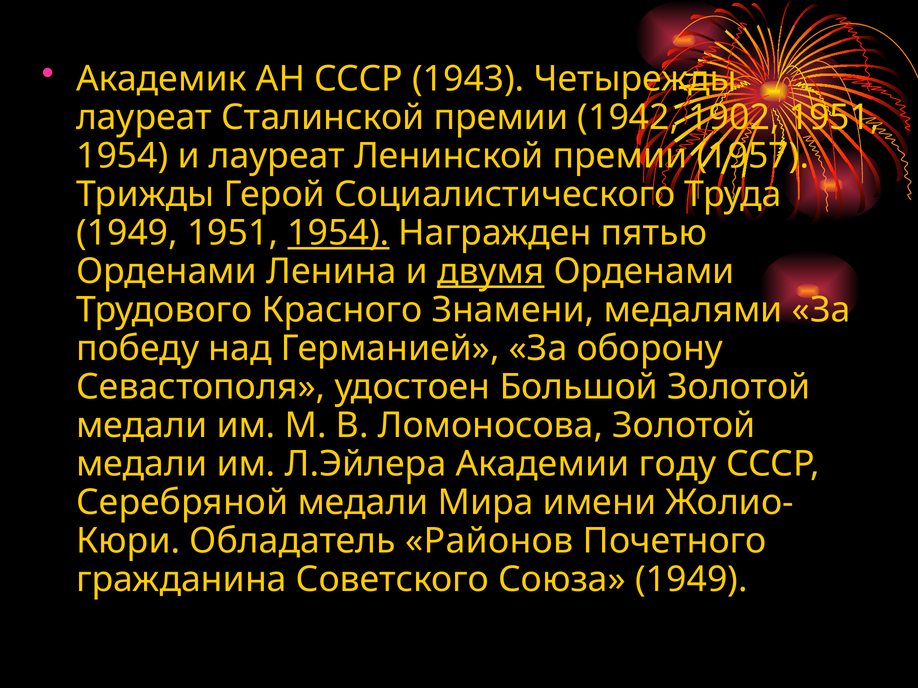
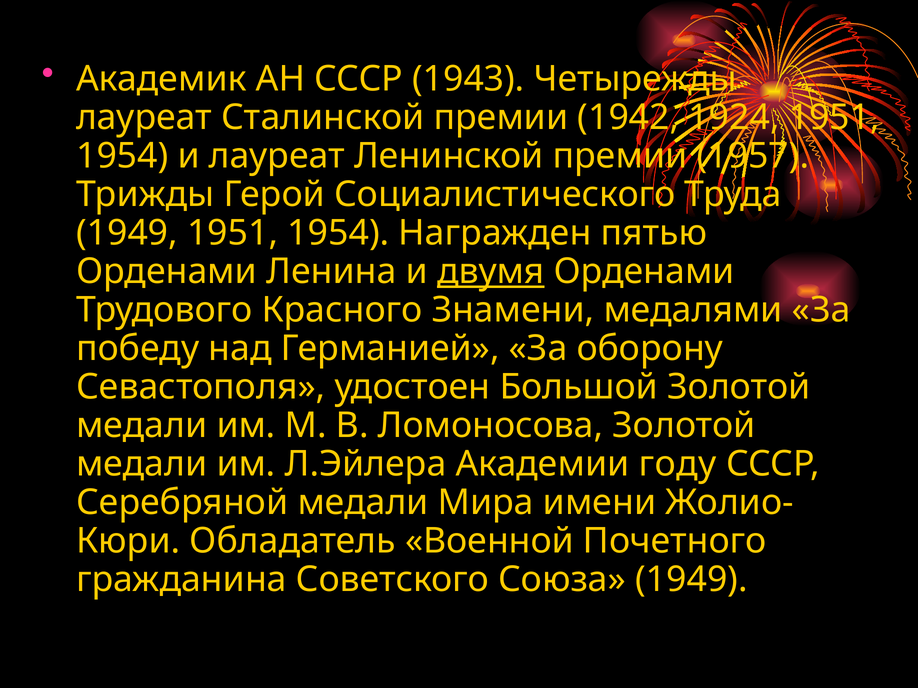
1902: 1902 -> 1924 (734, 117)
1954 underline: present -> none (338, 233)
Районов: Районов -> Военной (490, 542)
